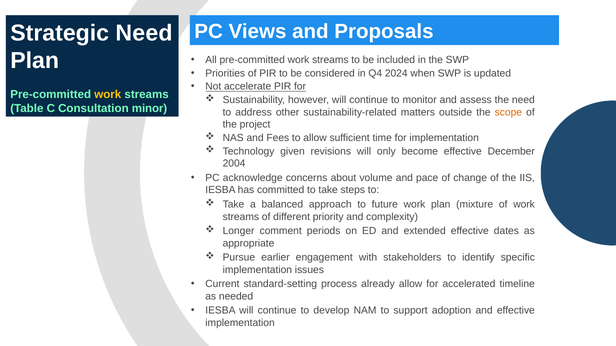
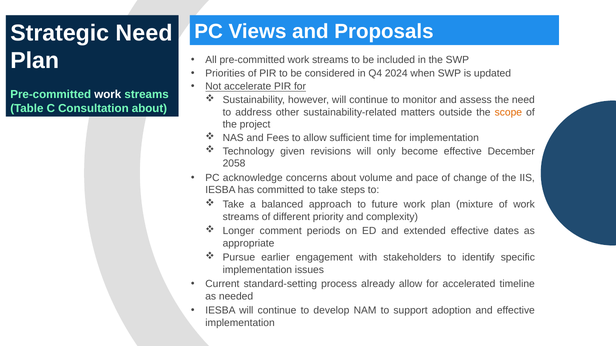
work colour: yellow -> white (108, 95)
Consultation minor: minor -> about (149, 108)
2004: 2004 -> 2058 (234, 164)
